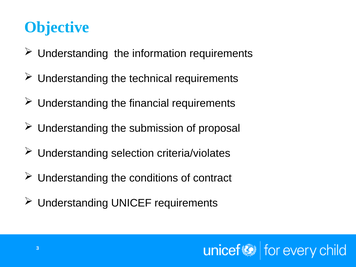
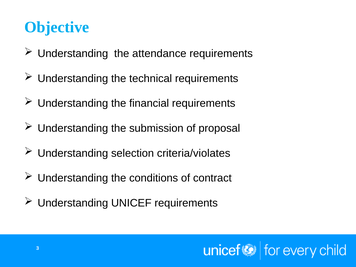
information: information -> attendance (159, 54)
